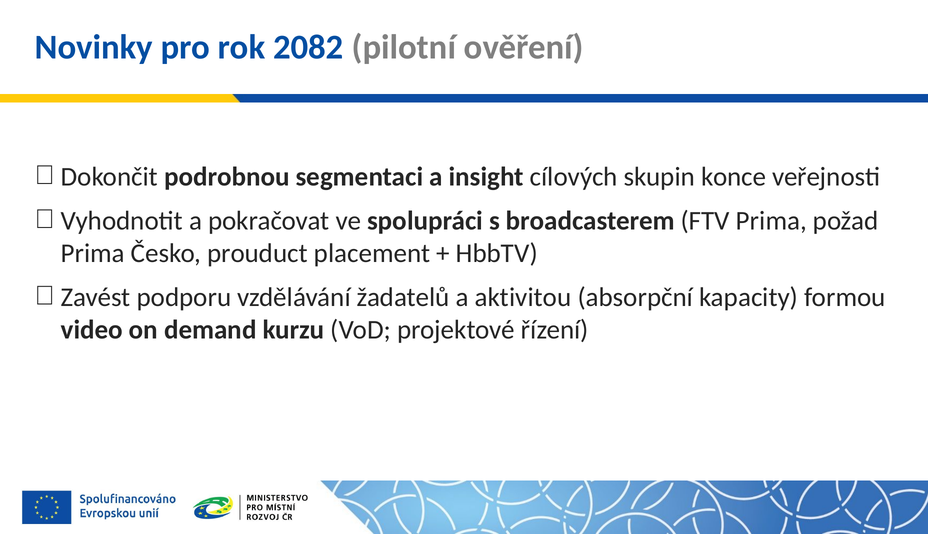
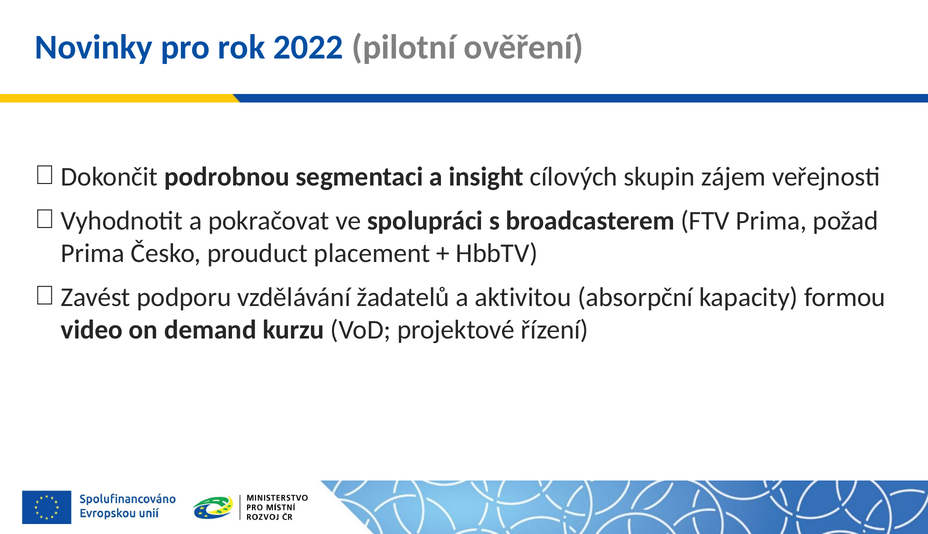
2082: 2082 -> 2022 (308, 47)
konce: konce -> zájem (734, 177)
